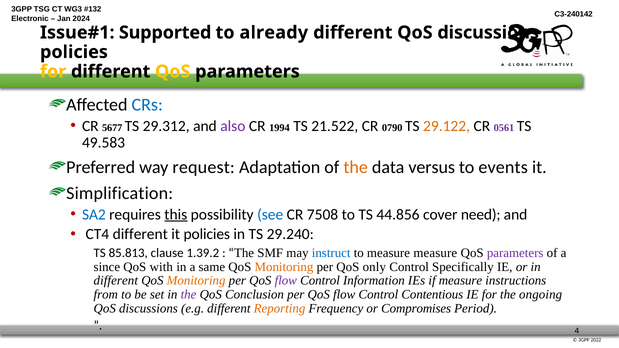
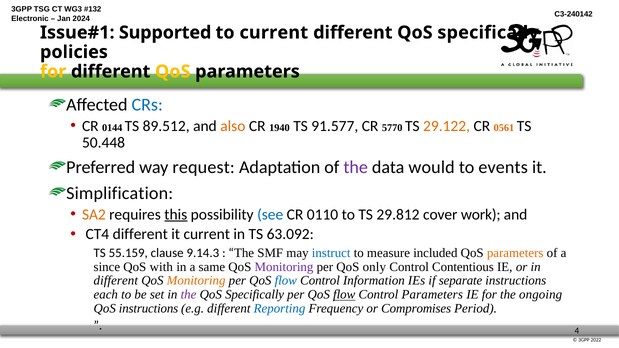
to already: already -> current (274, 33)
different QoS discussions: discussions -> specifically (488, 33)
5677: 5677 -> 0144 (112, 128)
29.312: 29.312 -> 89.512 (166, 126)
also colour: purple -> orange (233, 126)
1994: 1994 -> 1940 (279, 128)
21.522: 21.522 -> 91.577 (335, 126)
0790: 0790 -> 5770 (392, 128)
0561 colour: purple -> orange (504, 128)
49.583: 49.583 -> 50.448 (104, 143)
the colour: orange -> purple (356, 167)
versus: versus -> would (432, 167)
SA2 colour: blue -> orange (94, 215)
7508: 7508 -> 0110 (323, 215)
44.856: 44.856 -> 29.812 (398, 215)
need: need -> work (481, 215)
it policies: policies -> current (207, 234)
29.240: 29.240 -> 63.092 (290, 234)
85.813: 85.813 -> 55.159 (128, 253)
1.39.2: 1.39.2 -> 9.14.3 (203, 253)
measure measure: measure -> included (435, 253)
parameters colour: purple -> orange (515, 253)
Monitoring colour: orange -> purple (284, 267)
Specifically: Specifically -> Contentious (463, 267)
flow colour: purple -> blue (286, 281)
if measure: measure -> separate (461, 281)
from: from -> each (106, 295)
Conclusion: Conclusion -> Specifically (255, 295)
flow underline: none -> present (344, 295)
Control Contentious: Contentious -> Parameters (432, 295)
discussions: discussions -> instructions (149, 309)
Reporting colour: orange -> blue (280, 309)
